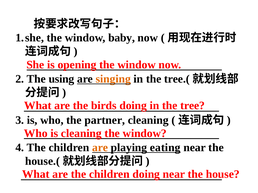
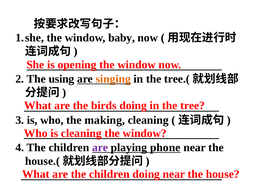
partner: partner -> making (105, 120)
are colour: orange -> purple (100, 148)
eating: eating -> phone (165, 148)
